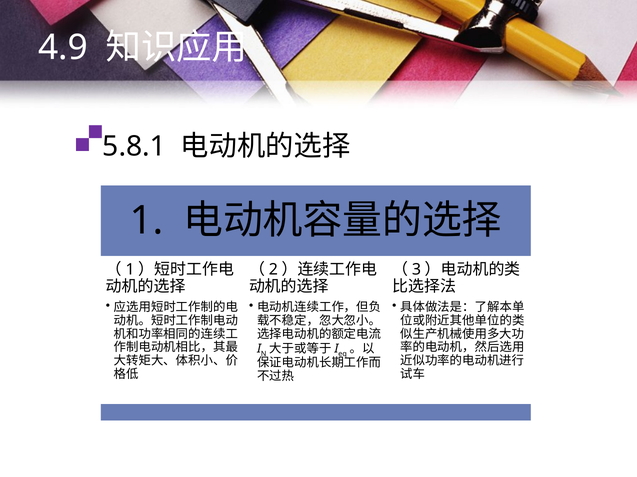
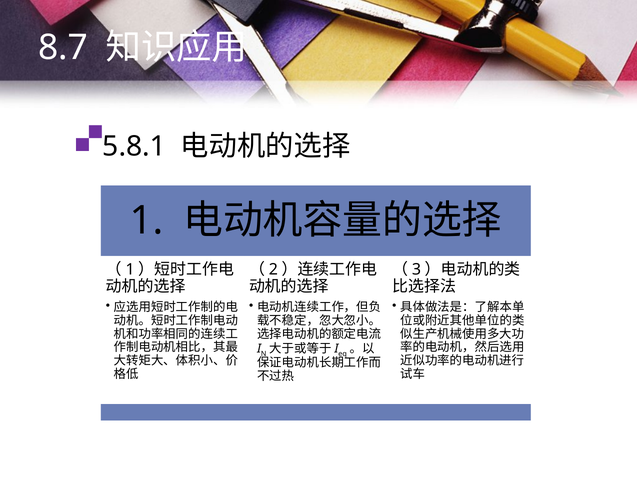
4.9: 4.9 -> 8.7 (63, 48)
